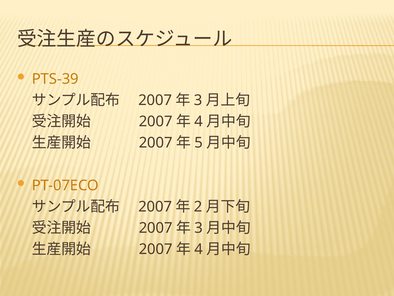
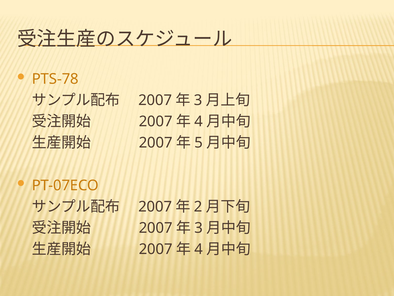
PTS-39: PTS-39 -> PTS-78 (55, 79)
